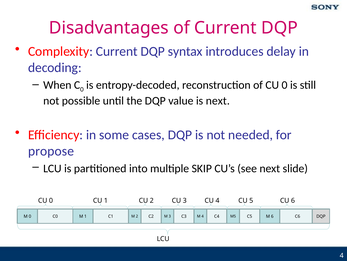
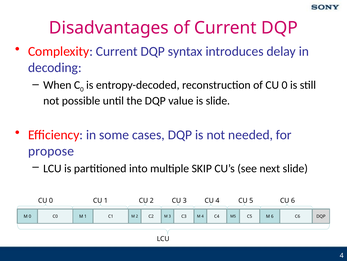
is next: next -> slide (218, 100)
